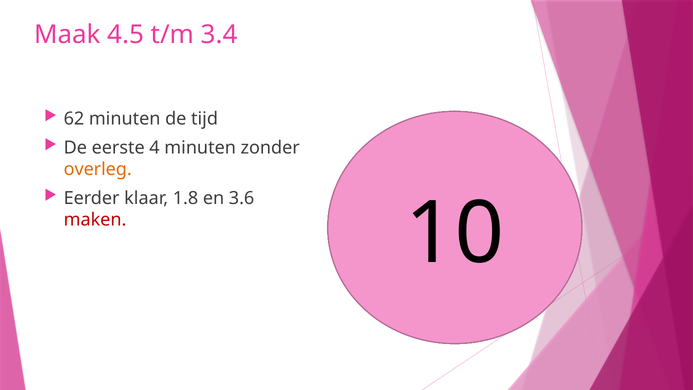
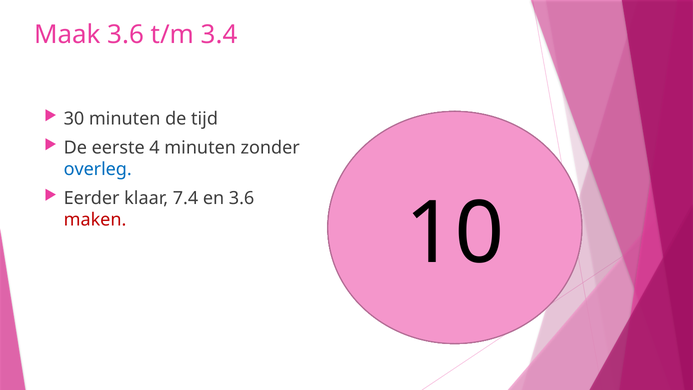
Maak 4.5: 4.5 -> 3.6 (126, 35)
62: 62 -> 30 (74, 119)
overleg colour: orange -> blue (98, 169)
1.8: 1.8 -> 7.4 (186, 198)
